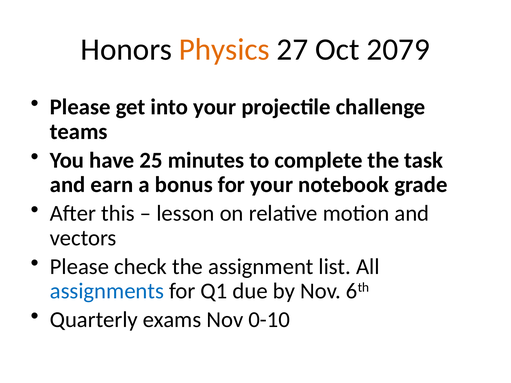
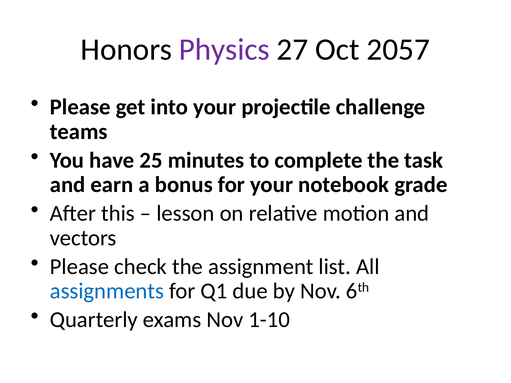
Physics colour: orange -> purple (224, 49)
2079: 2079 -> 2057 (398, 49)
0-10: 0-10 -> 1-10 (269, 320)
